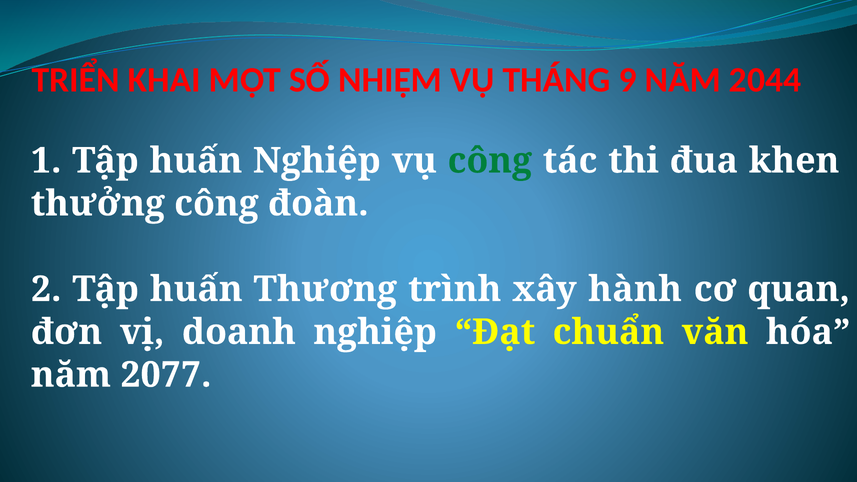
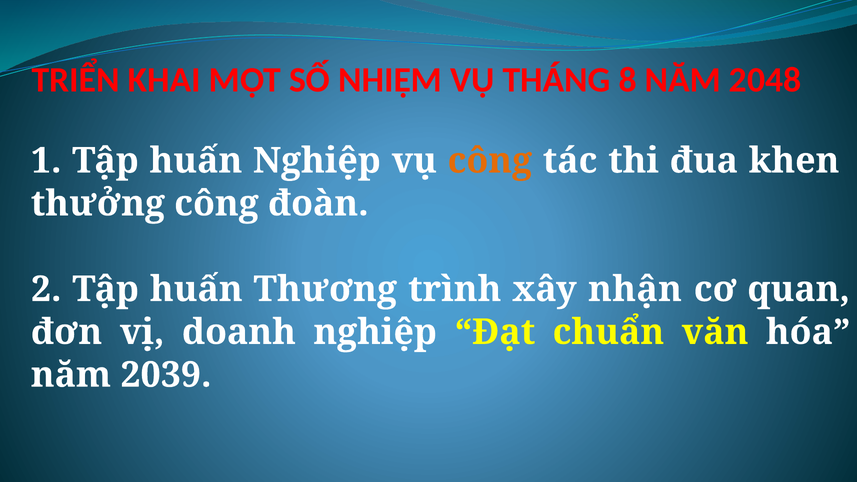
9: 9 -> 8 (628, 80)
2044: 2044 -> 2048 (765, 80)
công colour: green -> orange (490, 161)
hành: hành -> nhận (635, 289)
2077: 2077 -> 2039 (166, 375)
